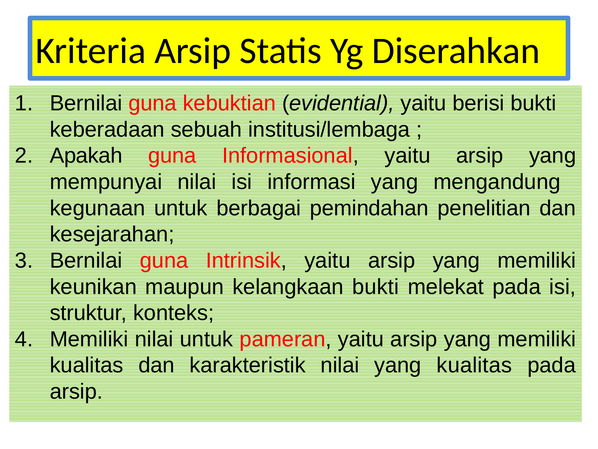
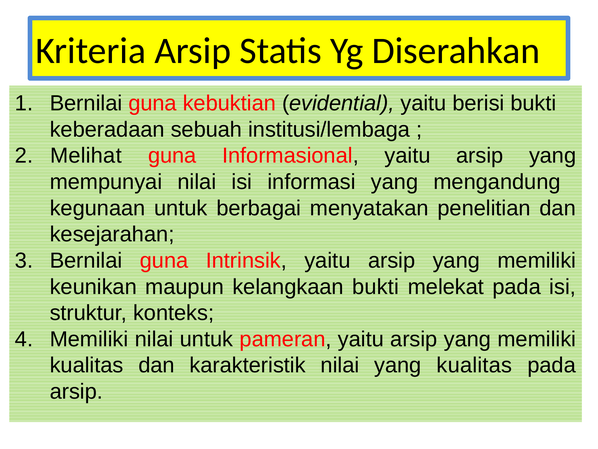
Apakah: Apakah -> Melihat (86, 156)
pemindahan: pemindahan -> menyatakan (369, 208)
